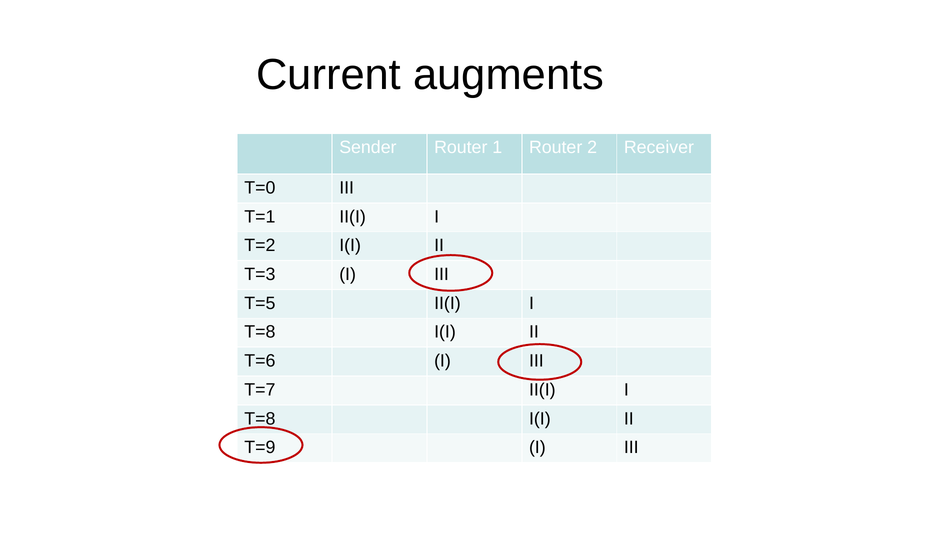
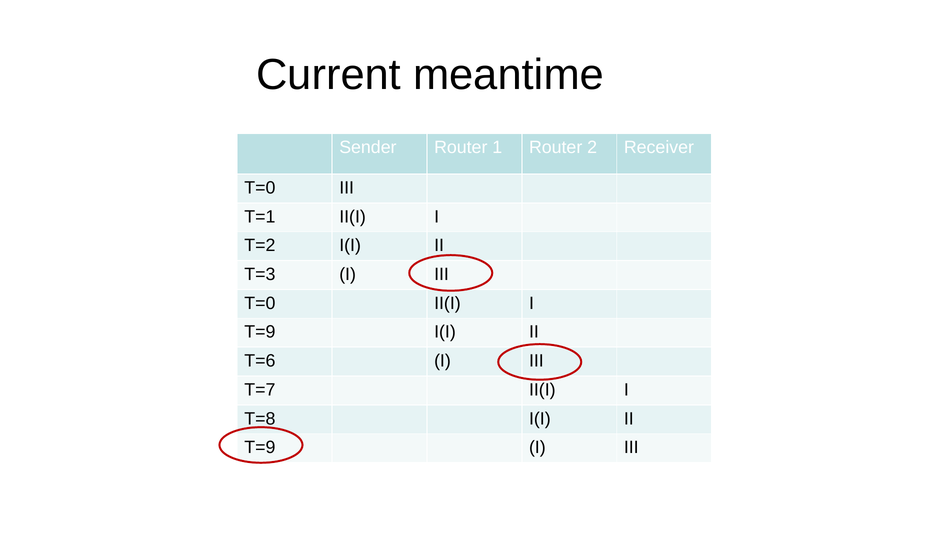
augments: augments -> meantime (509, 75)
T=5: T=5 -> T=0 (260, 303)
T=8: T=8 -> T=9 (260, 332)
